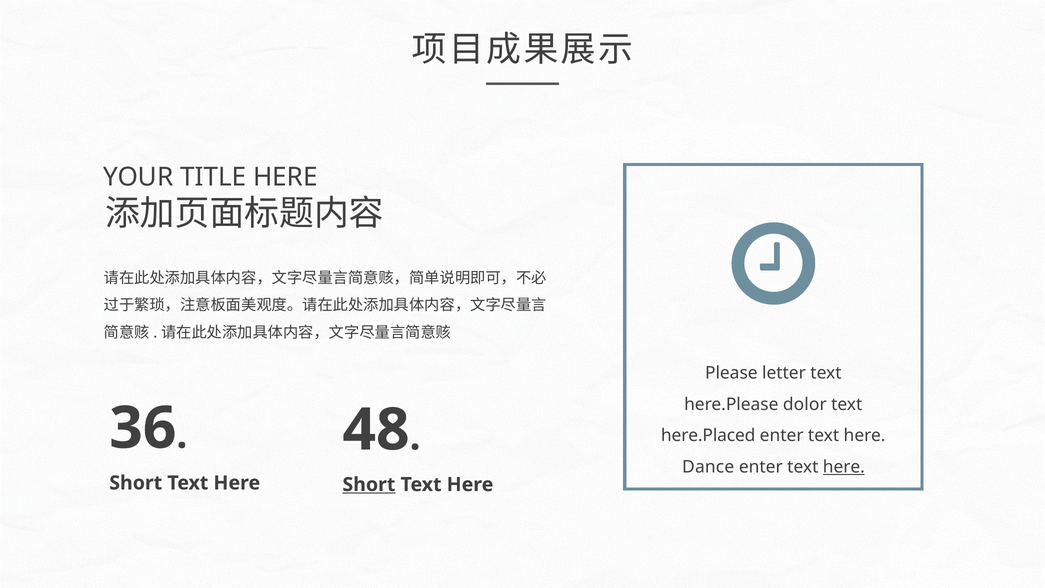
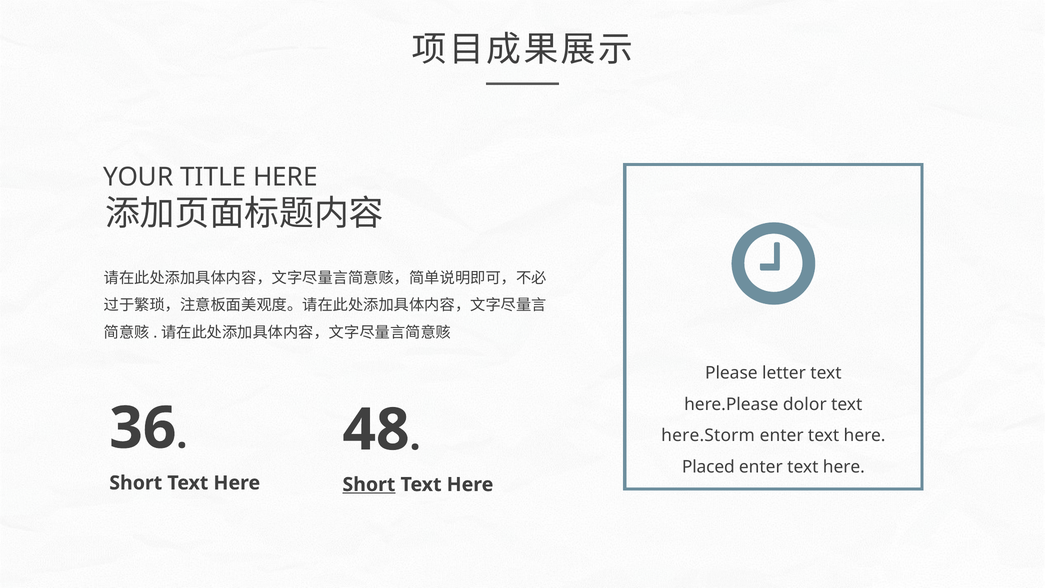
here.Placed: here.Placed -> here.Storm (708, 435)
Dance: Dance -> Placed (708, 467)
here underline: present -> none (844, 467)
